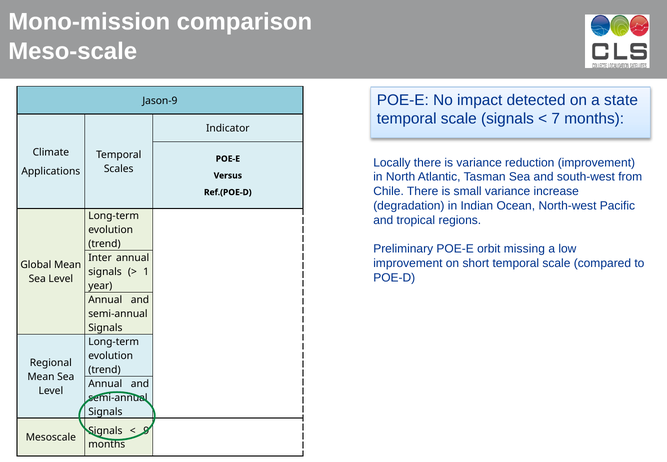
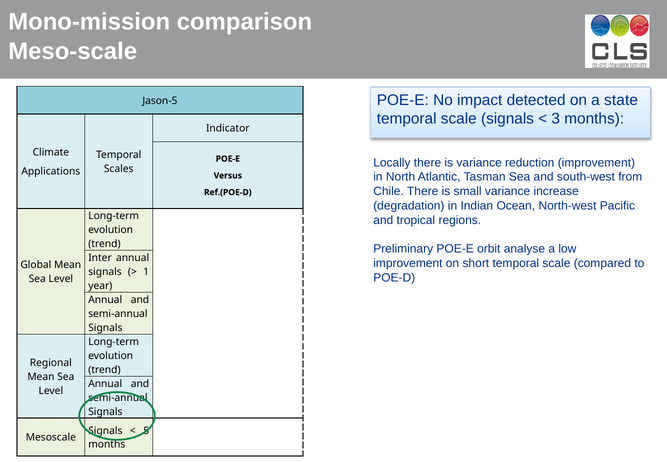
Jason-9: Jason-9 -> Jason-5 (160, 101)
7: 7 -> 3 (556, 119)
missing: missing -> analyse (524, 249)
9: 9 -> 5 (146, 430)
